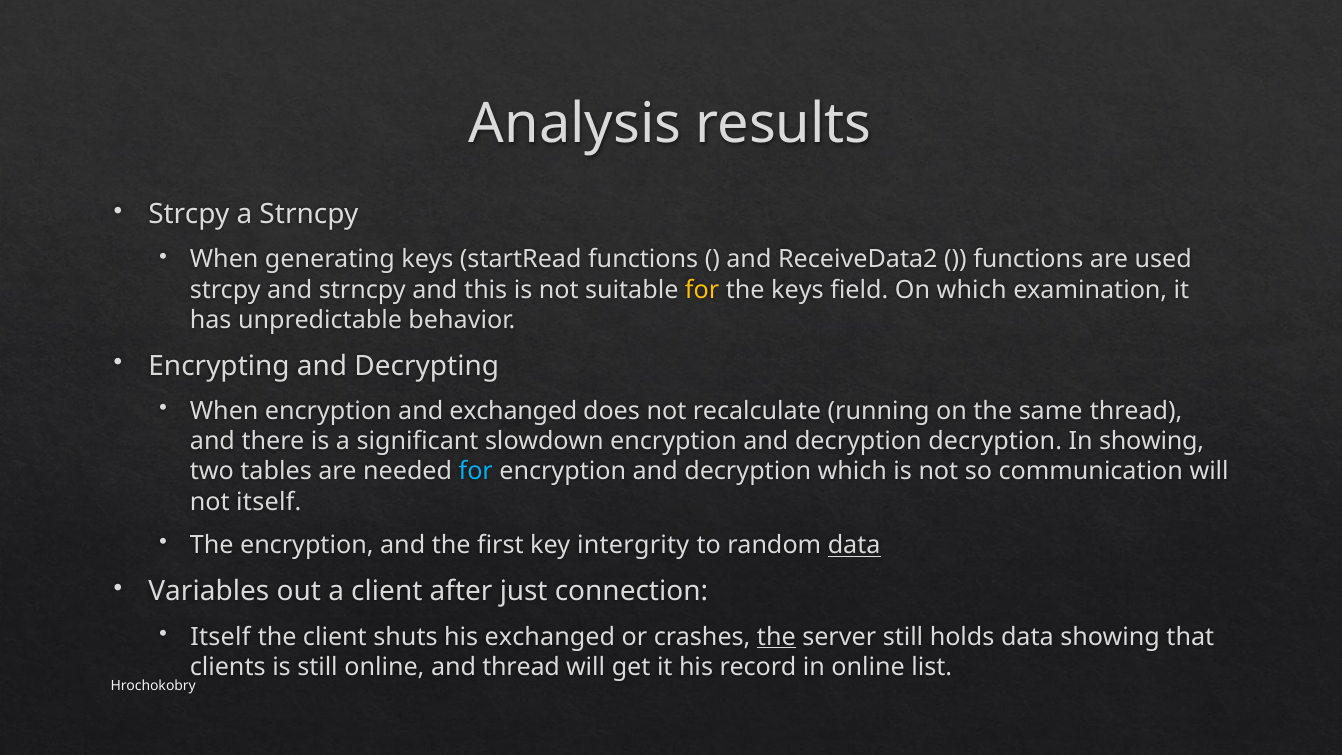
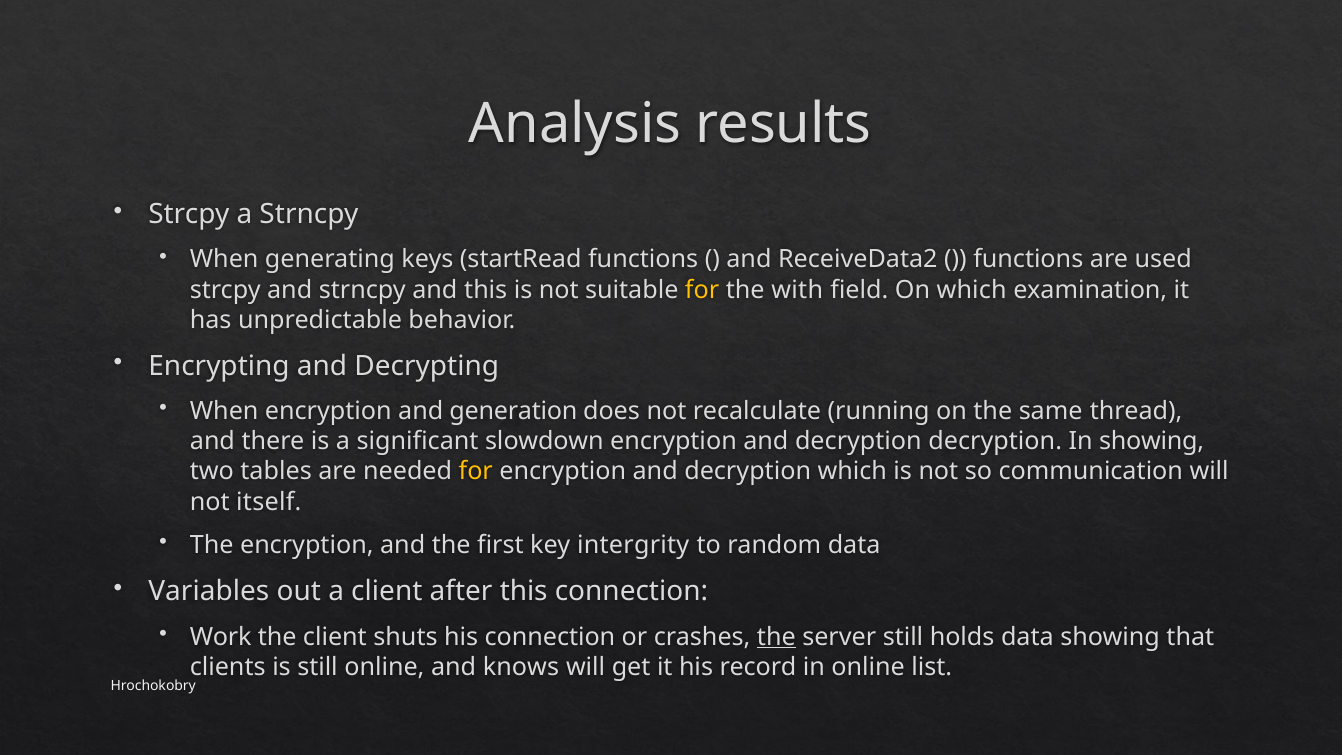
the keys: keys -> with (797, 290)
and exchanged: exchanged -> generation (513, 411)
for colour: light blue -> yellow (476, 472)
data underline: present -> none (854, 545)
after just: just -> this (524, 592)
Itself: Itself -> Work (221, 637)
his exchanged: exchanged -> connection (550, 637)
and thread: thread -> knows (521, 667)
